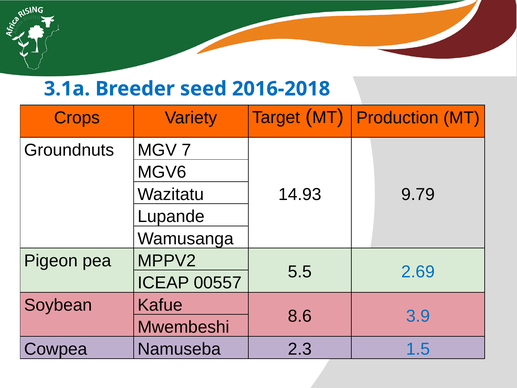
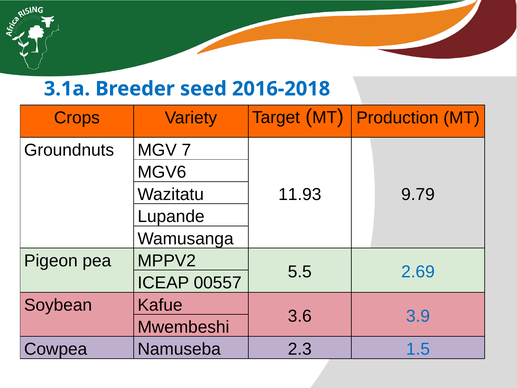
14.93: 14.93 -> 11.93 (300, 194)
8.6: 8.6 -> 3.6 (300, 316)
